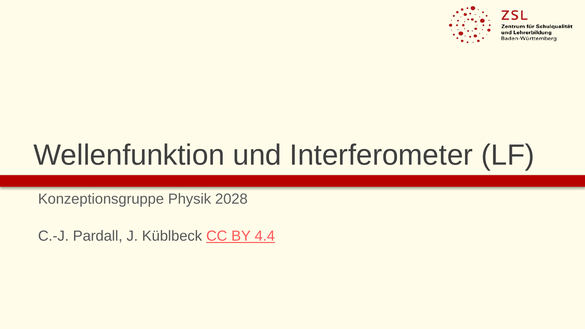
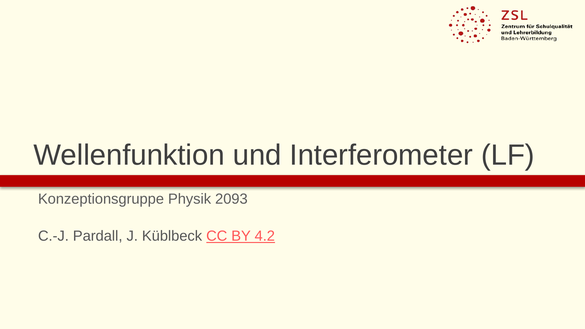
2028: 2028 -> 2093 (231, 199)
4.4: 4.4 -> 4.2 (265, 236)
